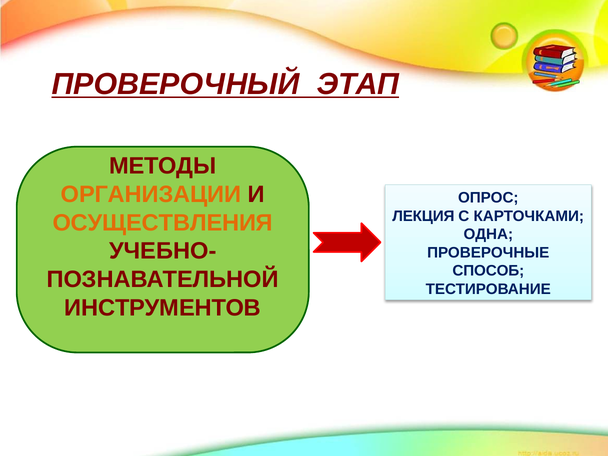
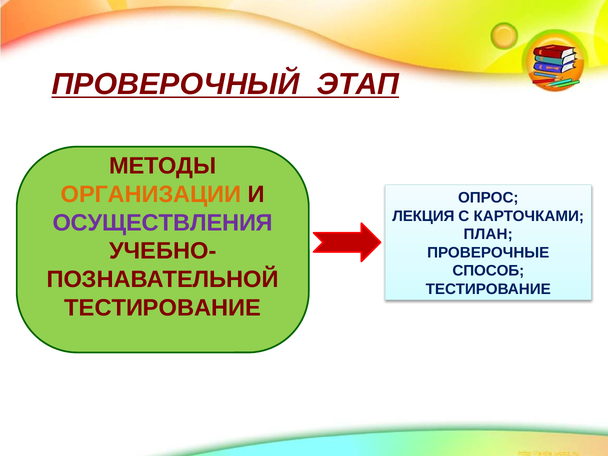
ОСУЩЕСТВЛЕНИЯ colour: orange -> purple (163, 223)
ОДНА: ОДНА -> ПЛАН (488, 234)
ИНСТРУМЕНТОВ: ИНСТРУМЕНТОВ -> ТЕСТИРОВАНИЕ (163, 308)
